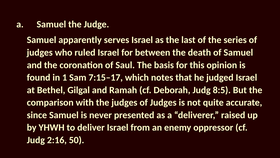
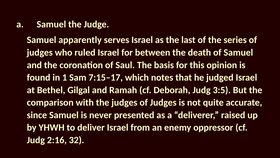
8:5: 8:5 -> 3:5 (222, 90)
50: 50 -> 32 (77, 140)
